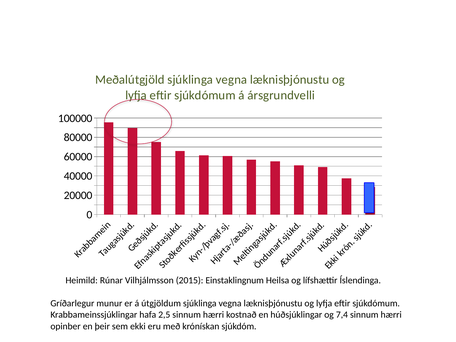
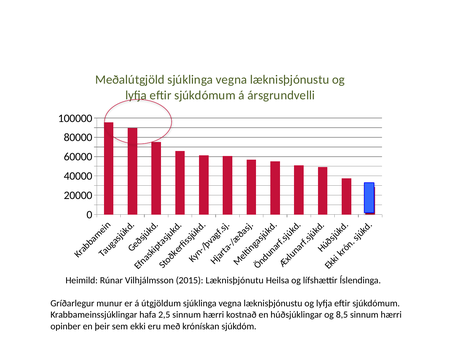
Einstaklingnum: Einstaklingnum -> Læknisþjónutu (235, 280)
7,4: 7,4 -> 8,5 (342, 315)
